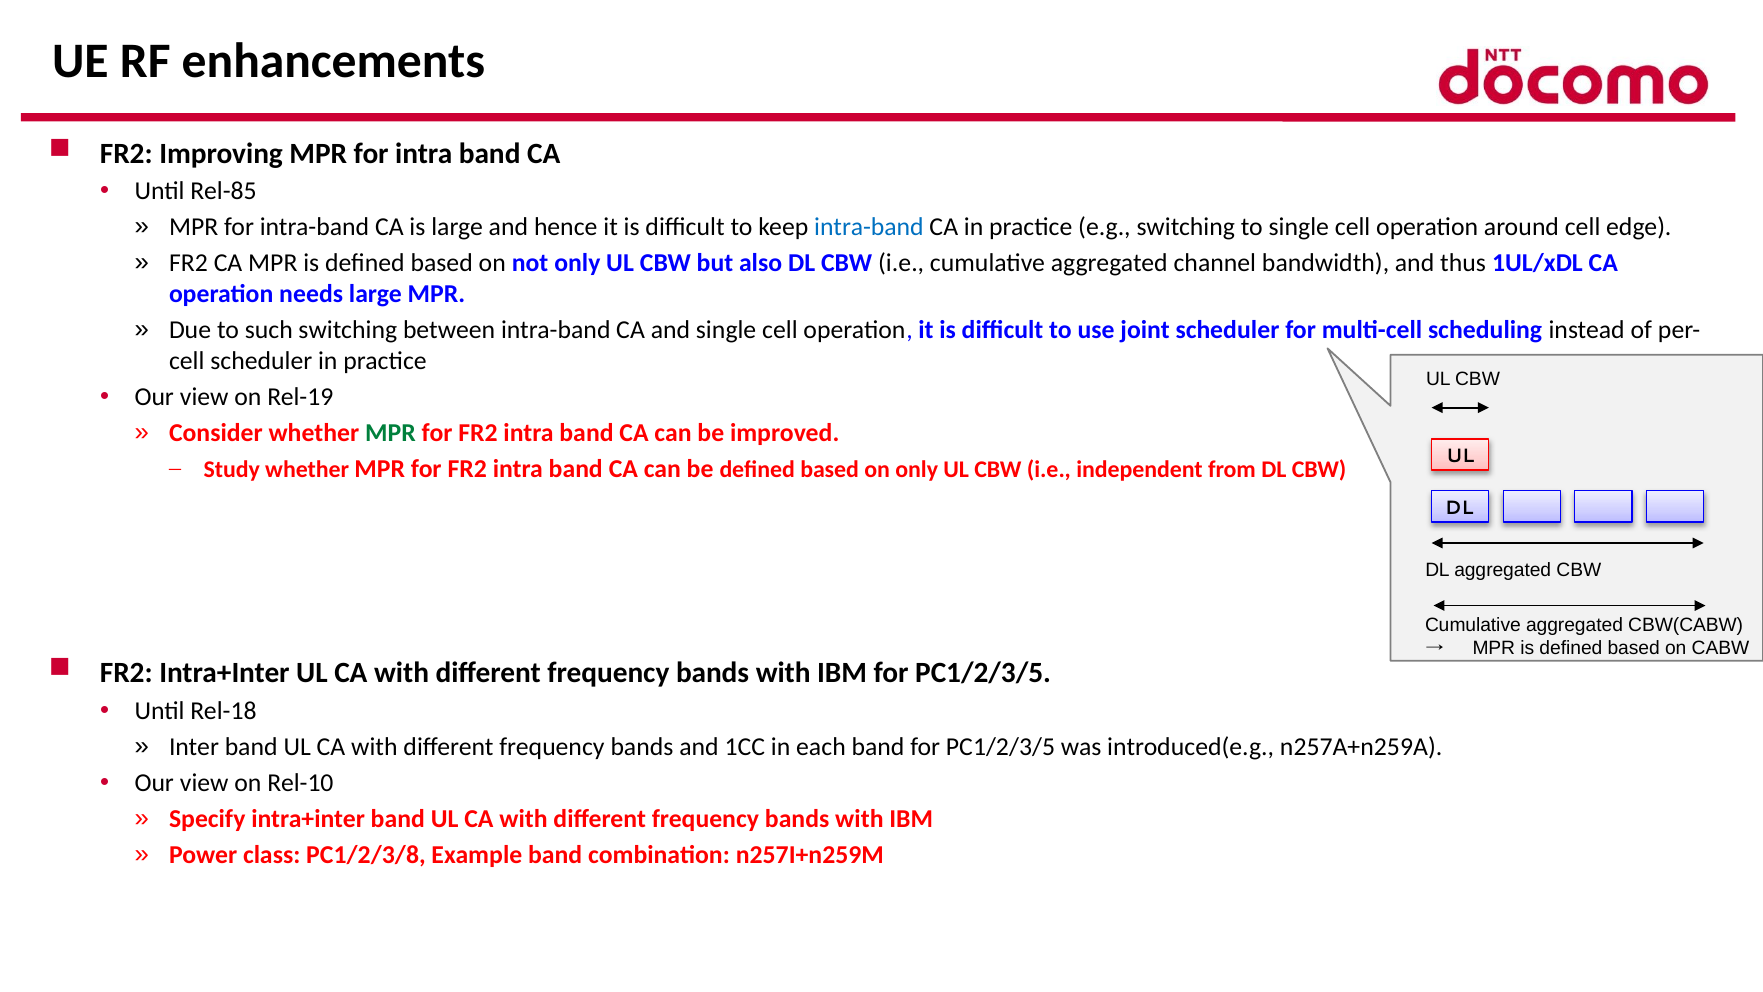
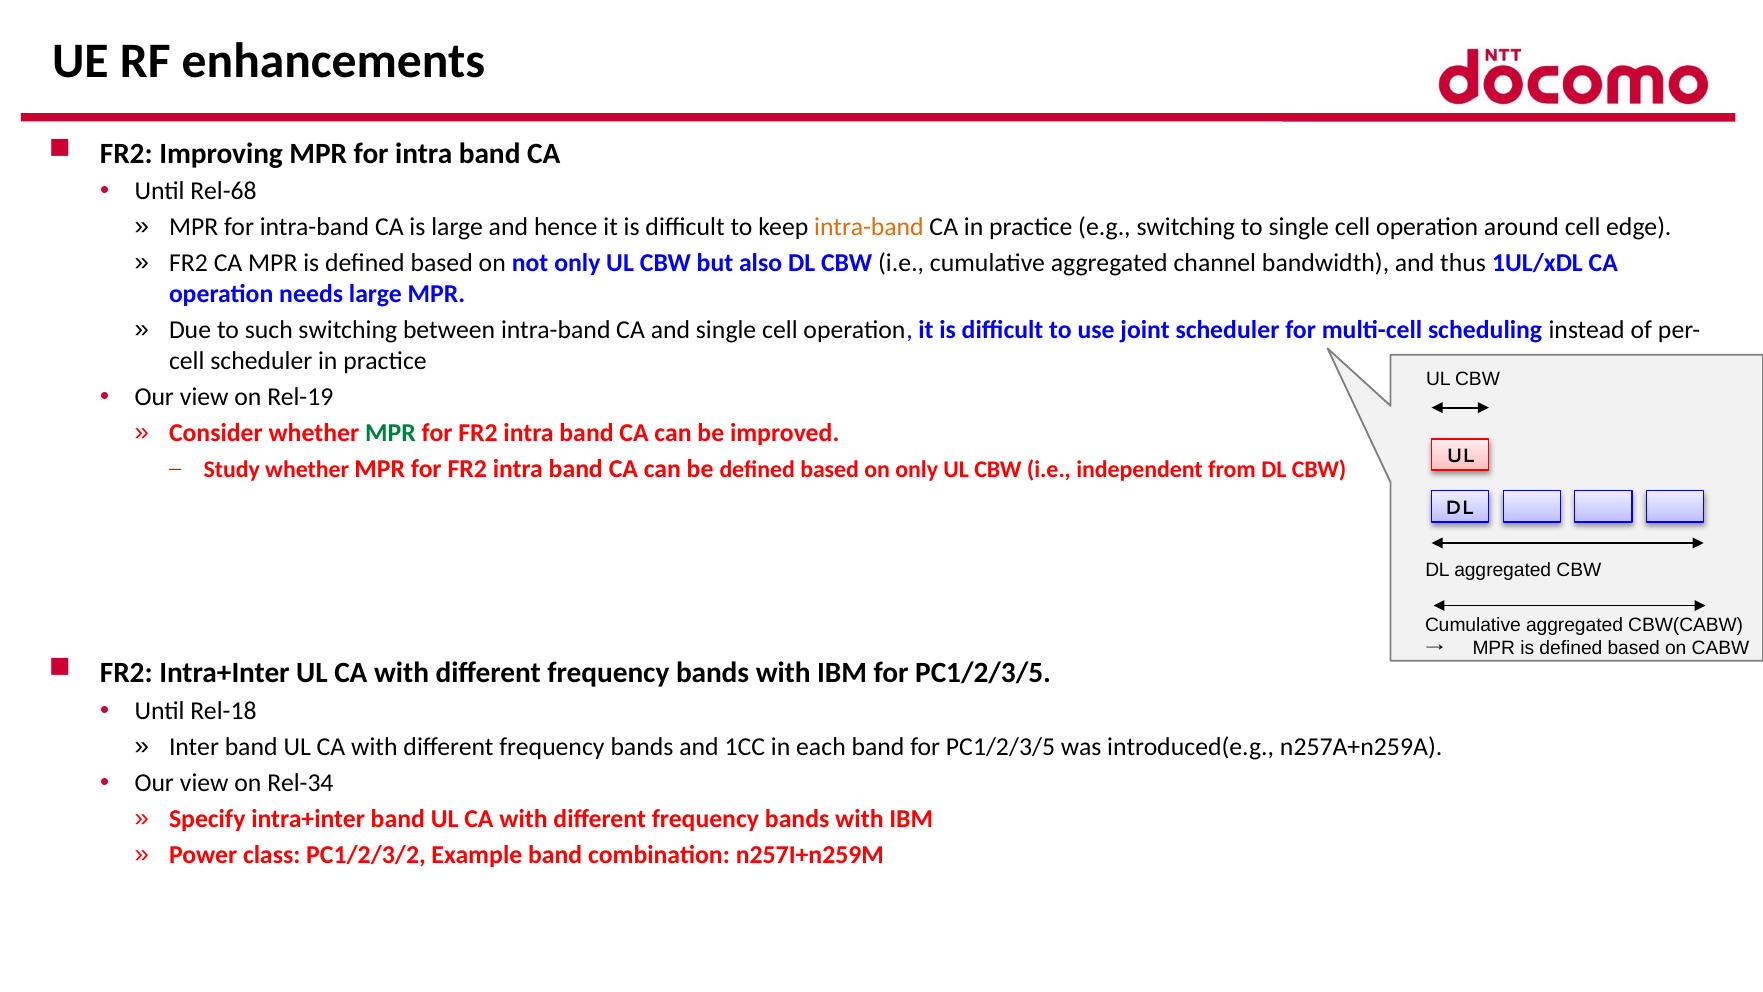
Rel-85: Rel-85 -> Rel-68 (223, 191)
intra-band colour: blue -> orange (869, 227)
Rel-10: Rel-10 -> Rel-34 (300, 783)
PC1/2/3/8: PC1/2/3/8 -> PC1/2/3/2 (366, 855)
